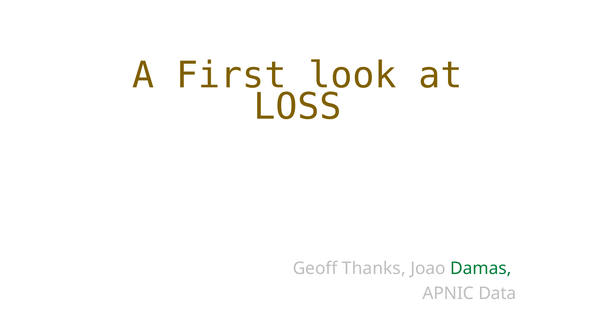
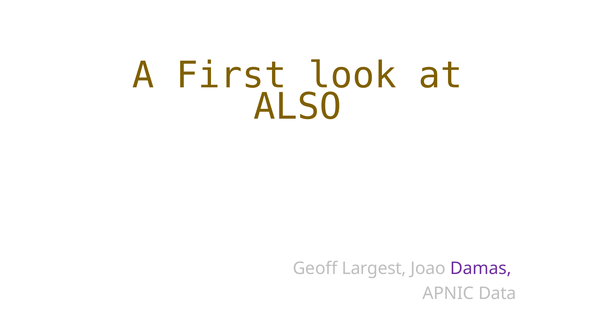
LOSS: LOSS -> ALSO (297, 107)
Thanks: Thanks -> Largest (374, 268)
Damas colour: green -> purple (481, 268)
